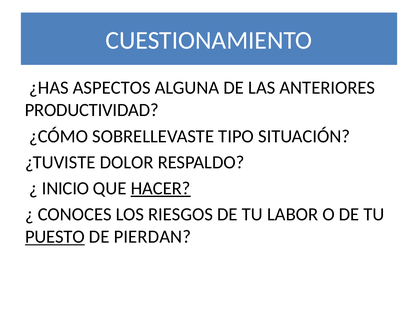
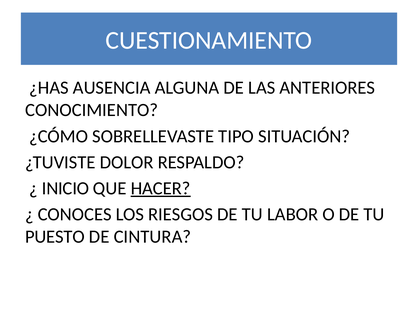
ASPECTOS: ASPECTOS -> AUSENCIA (112, 88)
PRODUCTIVIDAD: PRODUCTIVIDAD -> CONOCIMIENTO (92, 110)
PUESTO underline: present -> none (55, 236)
PIERDAN: PIERDAN -> CINTURA (152, 236)
